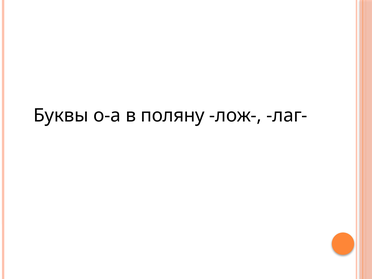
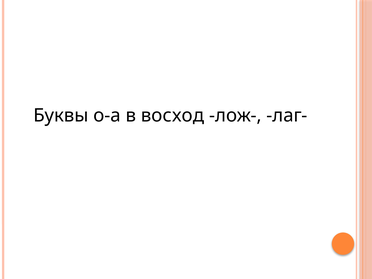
поляну: поляну -> восход (173, 115)
